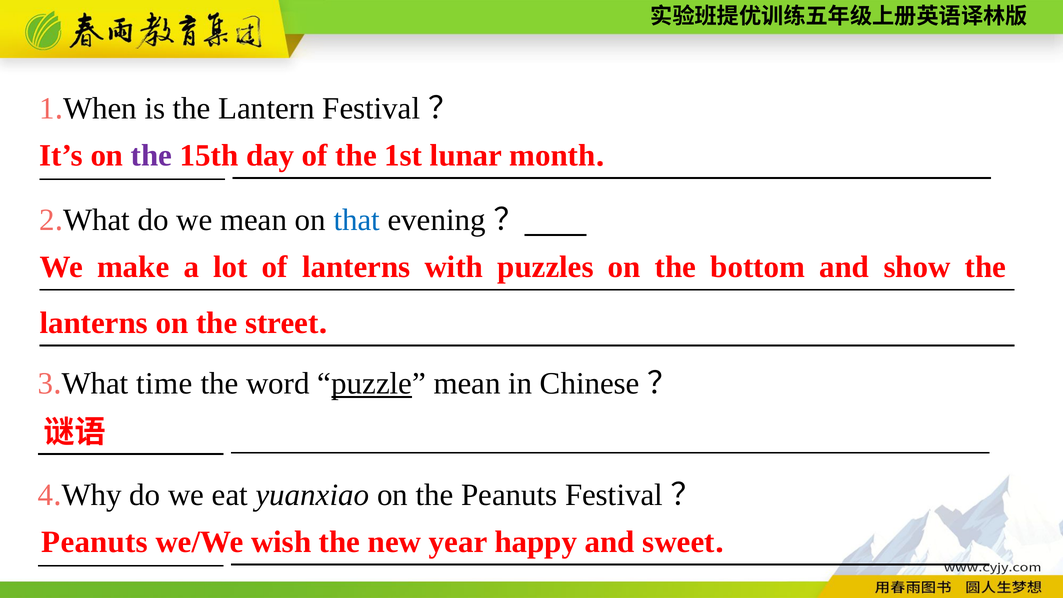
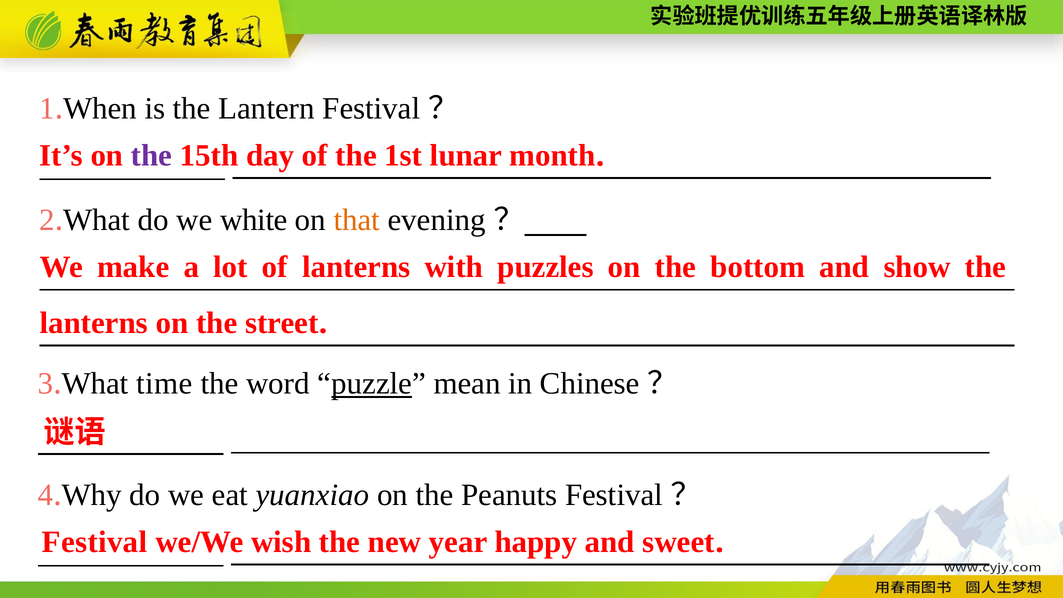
we mean: mean -> white (254, 220)
that colour: blue -> orange (357, 220)
Peanuts: Peanuts -> Festival (95, 542)
